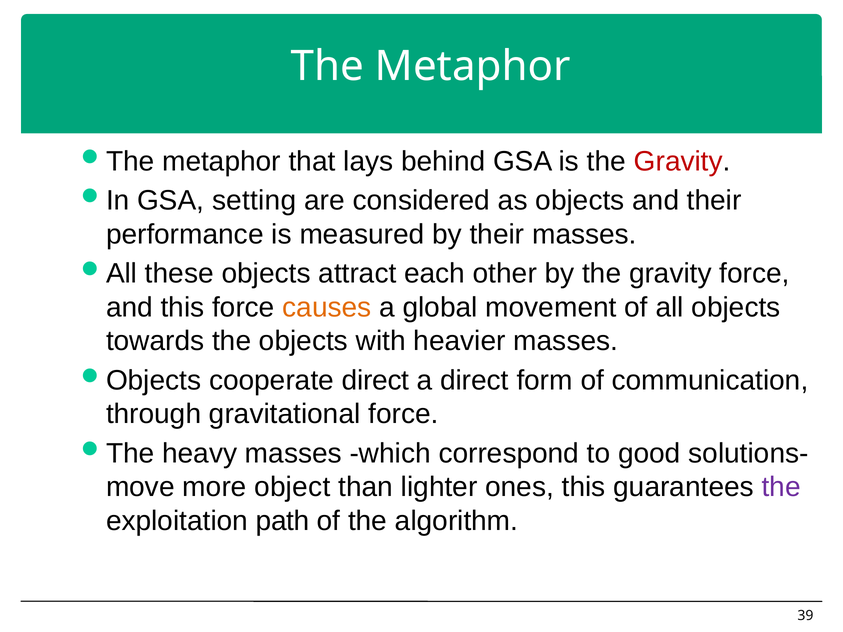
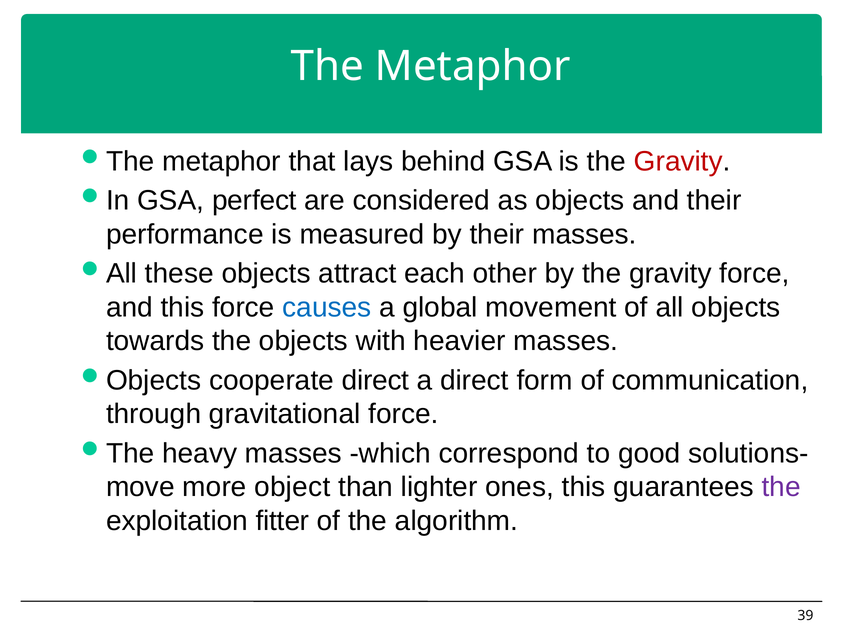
setting: setting -> perfect (254, 201)
causes colour: orange -> blue (327, 307)
path: path -> fitter (283, 521)
